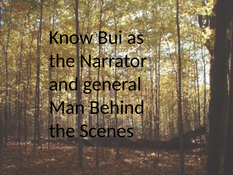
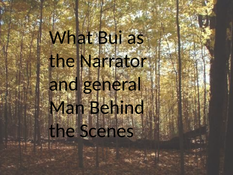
Know: Know -> What (71, 37)
